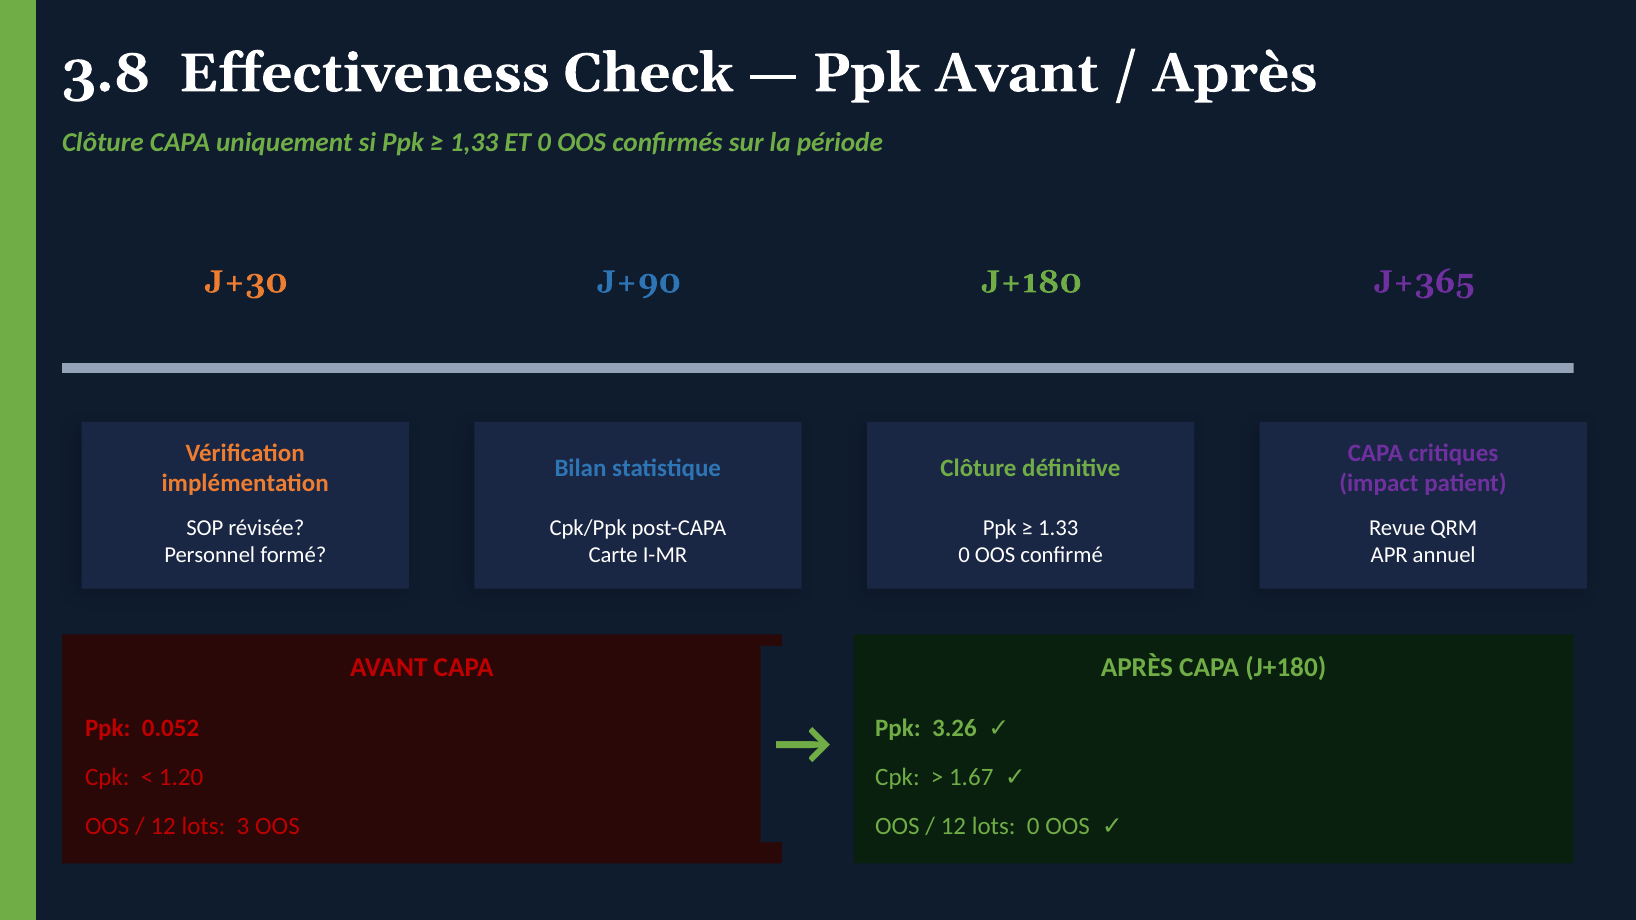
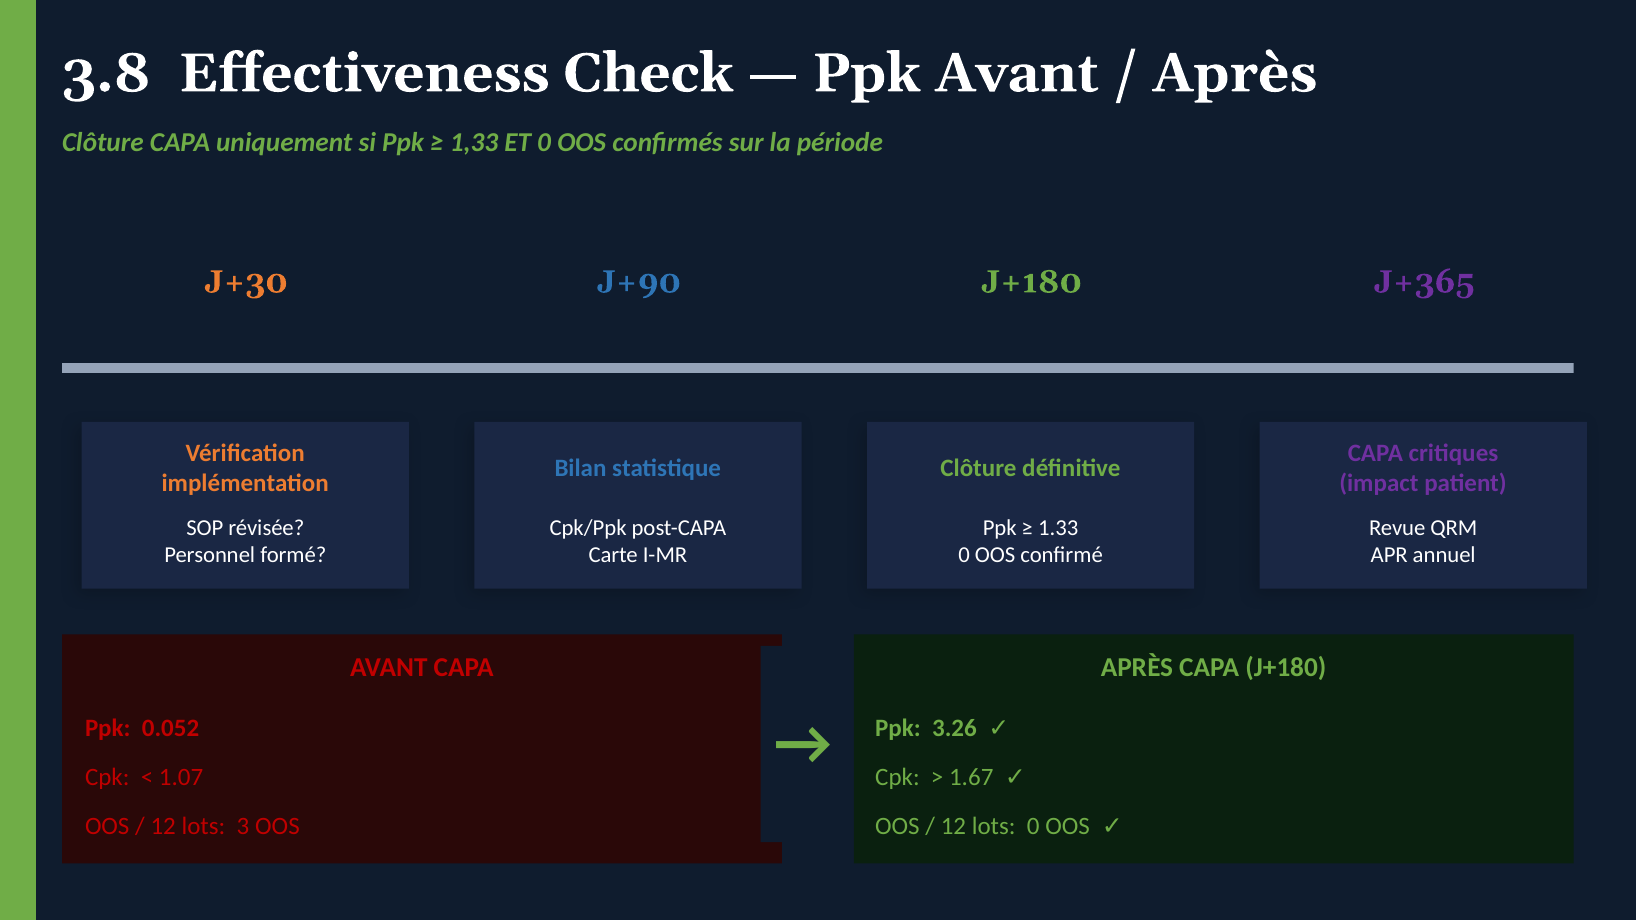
1.20: 1.20 -> 1.07 (181, 777)
